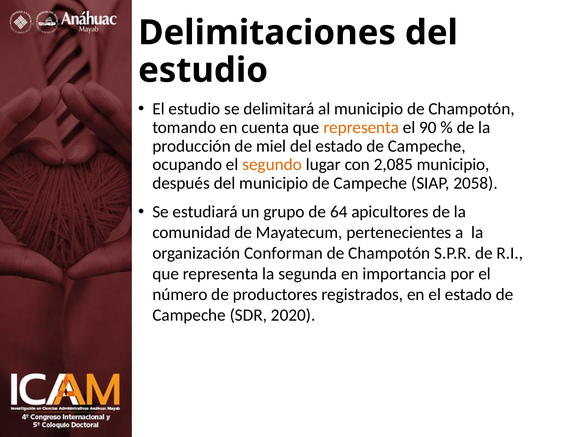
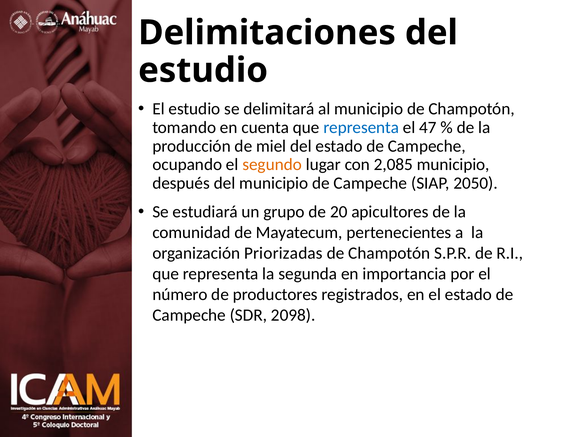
representa colour: orange -> blue (361, 127)
90: 90 -> 47 (428, 127)
2058: 2058 -> 2050 (476, 183)
64: 64 -> 20 (339, 212)
Conforman: Conforman -> Priorizadas (283, 253)
2020: 2020 -> 2098 (293, 315)
